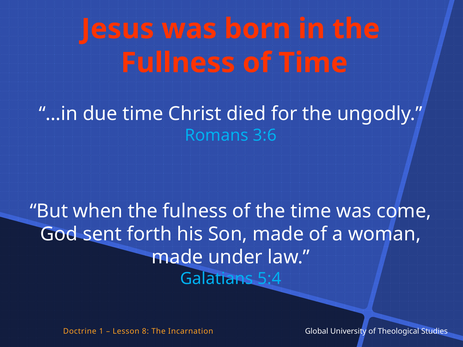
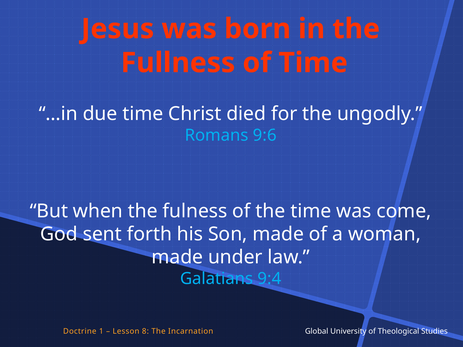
3:6: 3:6 -> 9:6 (265, 135)
5:4: 5:4 -> 9:4 (269, 279)
